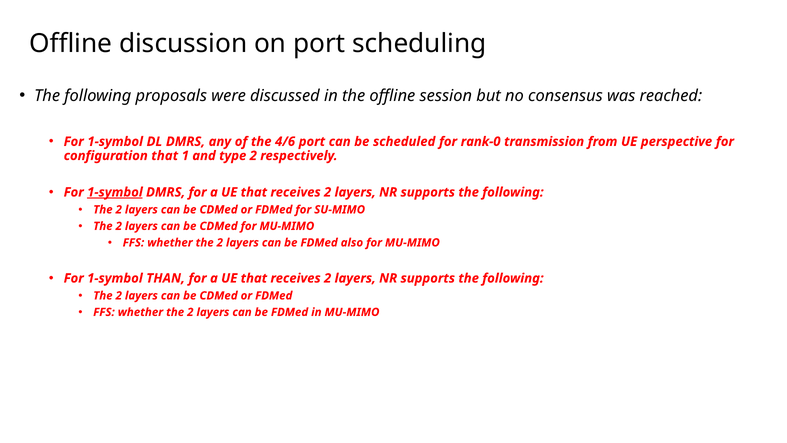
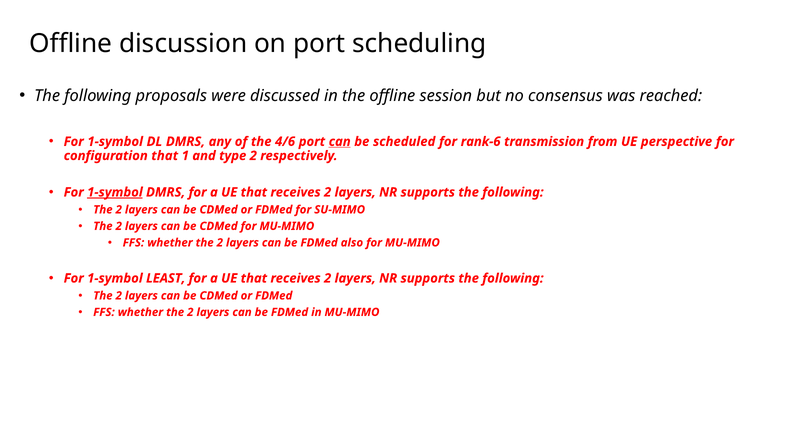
can underline: none -> present (340, 141)
rank-0: rank-0 -> rank-6 (481, 141)
THAN: THAN -> LEAST (166, 278)
